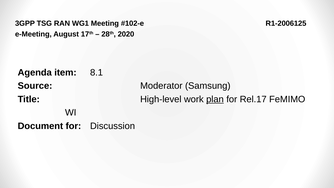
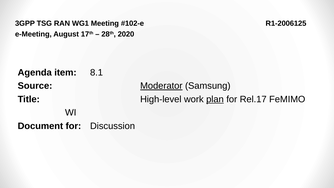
Moderator underline: none -> present (161, 86)
